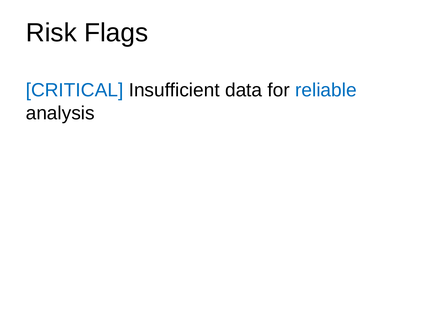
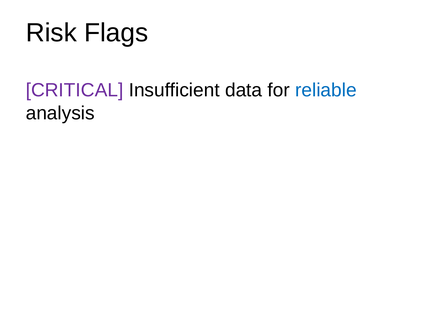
CRITICAL colour: blue -> purple (75, 90)
